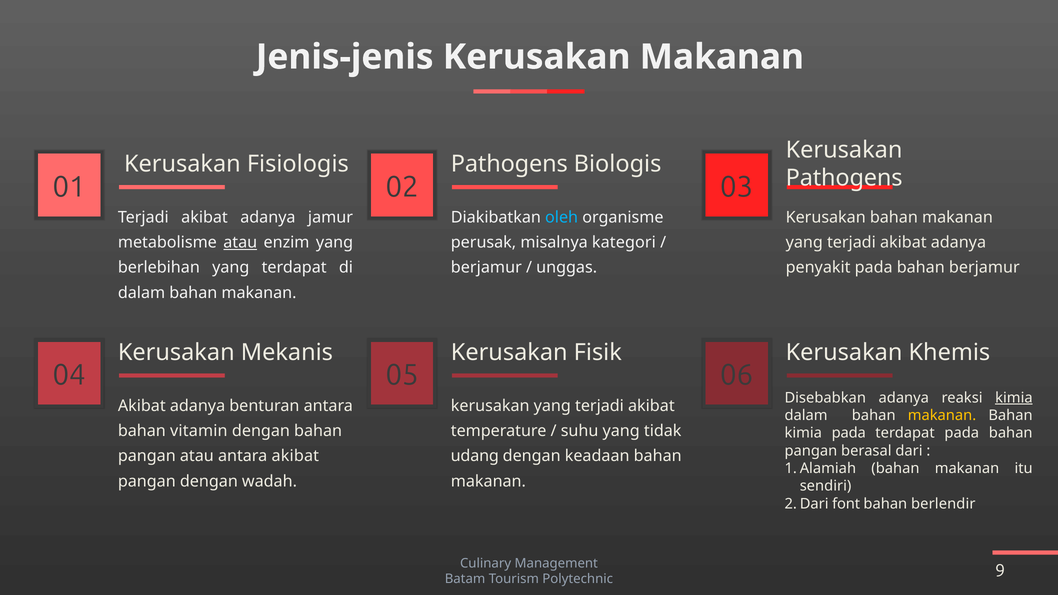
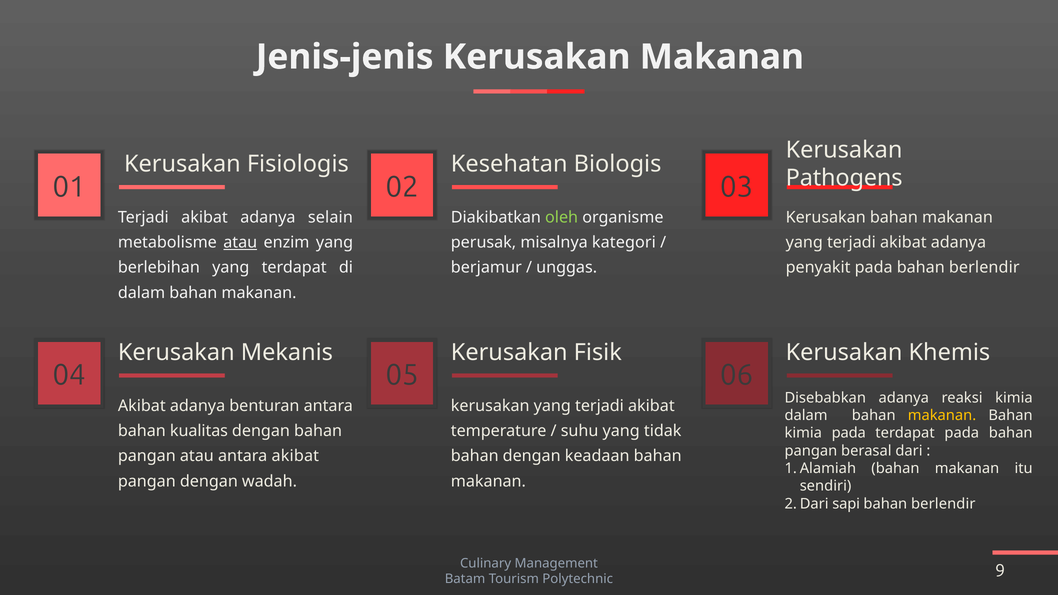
Pathogens: Pathogens -> Kesehatan (509, 164)
jamur: jamur -> selain (330, 217)
oleh colour: light blue -> light green (562, 217)
pada bahan berjamur: berjamur -> berlendir (984, 268)
kimia underline: present -> none (1014, 398)
vitamin: vitamin -> kualitas (199, 431)
udang: udang -> bahan (475, 456)
font: font -> sapi (846, 504)
